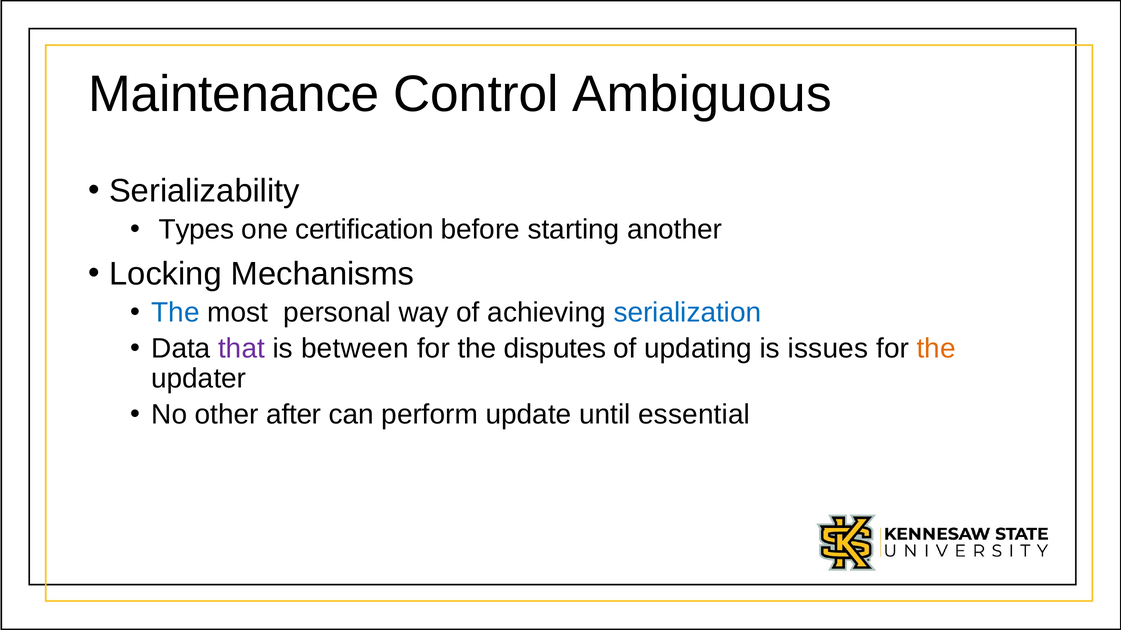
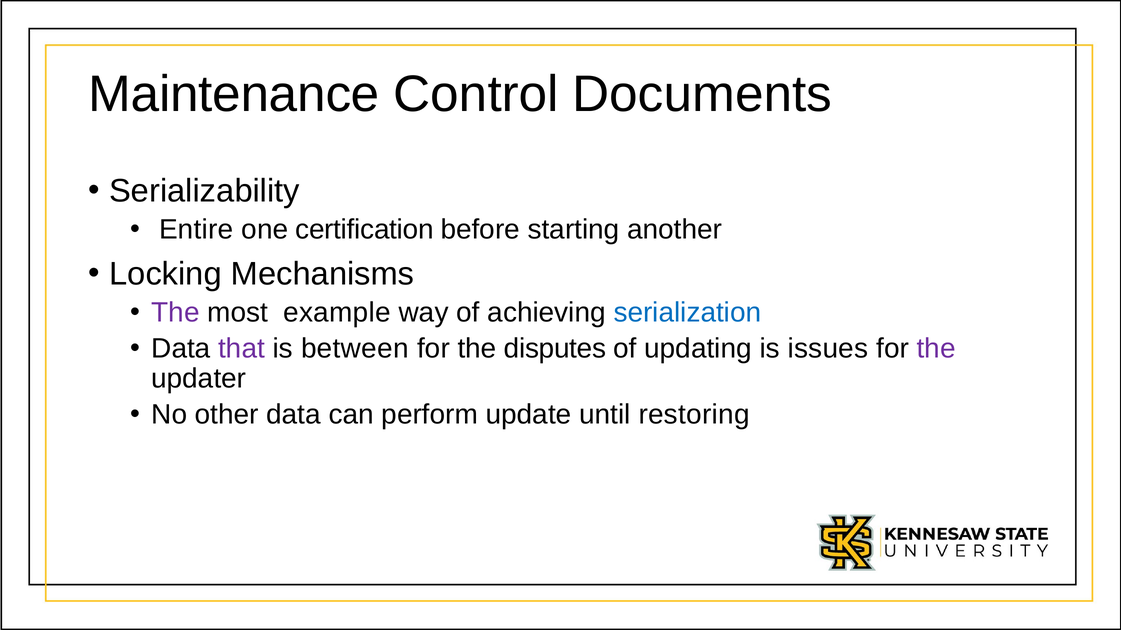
Ambiguous: Ambiguous -> Documents (702, 94)
Types: Types -> Entire (196, 230)
The colour: blue -> purple (175, 313)
personal: personal -> example (337, 313)
the colour: orange -> purple (936, 349)
other after: after -> data (294, 415)
essential: essential -> restoring (694, 415)
